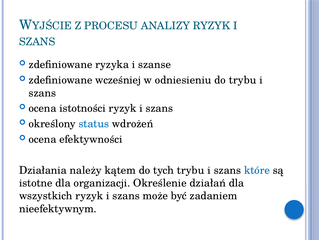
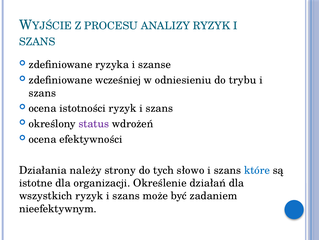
status colour: blue -> purple (94, 124)
kątem: kątem -> strony (120, 170)
tych trybu: trybu -> słowo (191, 170)
